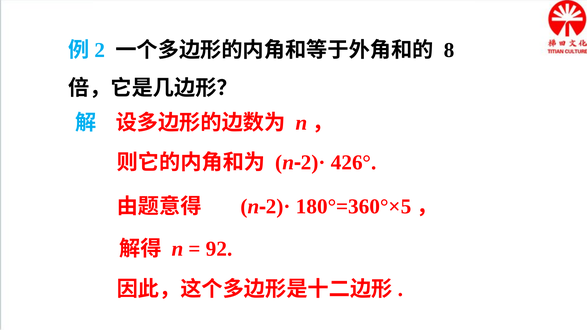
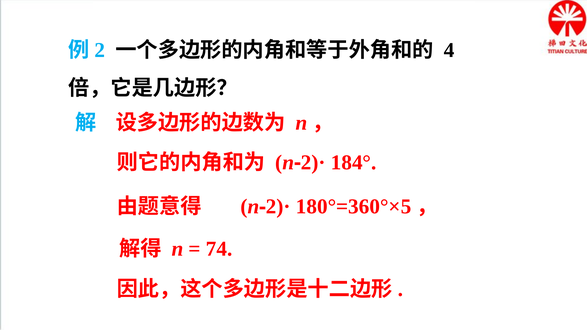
8: 8 -> 4 (449, 50)
426°: 426° -> 184° (354, 162)
92: 92 -> 74 (219, 249)
